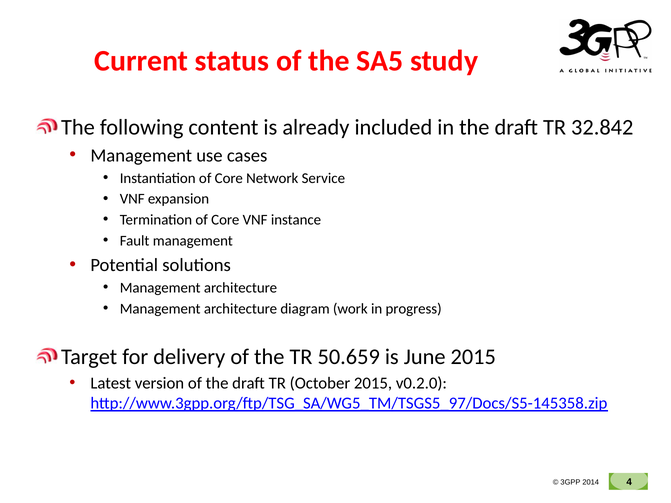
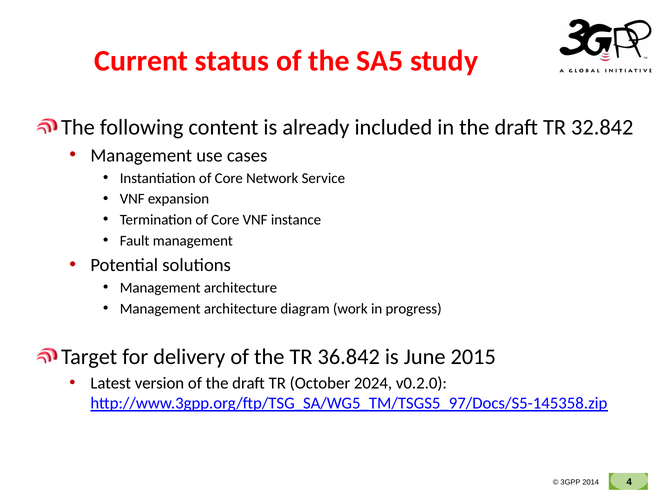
50.659: 50.659 -> 36.842 (349, 357)
October 2015: 2015 -> 2024 (373, 383)
